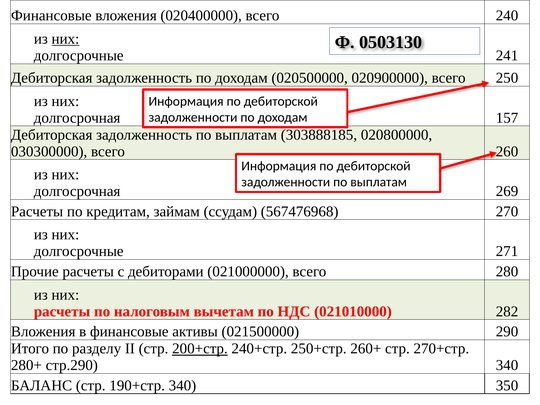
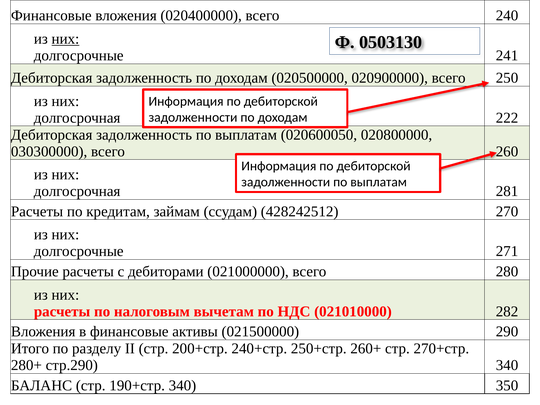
157: 157 -> 222 (507, 118)
303888185: 303888185 -> 020600050 (319, 135)
269: 269 -> 281 (507, 191)
567476968: 567476968 -> 428242512 (300, 211)
200+стр underline: present -> none (200, 349)
